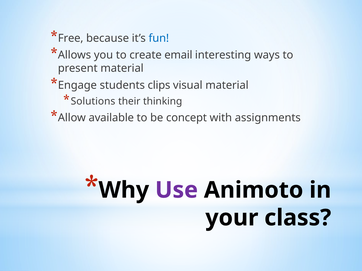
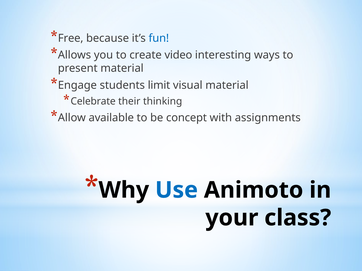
email: email -> video (178, 55)
clips: clips -> limit (159, 85)
Solutions: Solutions -> Celebrate (93, 102)
Use colour: purple -> blue (177, 190)
